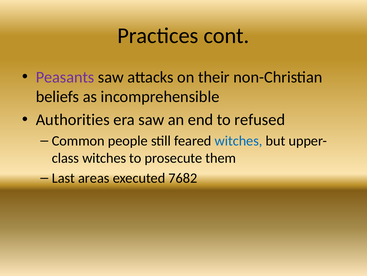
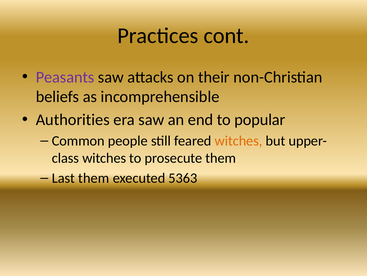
refused: refused -> popular (260, 119)
witches colour: blue -> orange (239, 140)
Last areas: areas -> them (94, 178)
7682: 7682 -> 5363 (183, 178)
